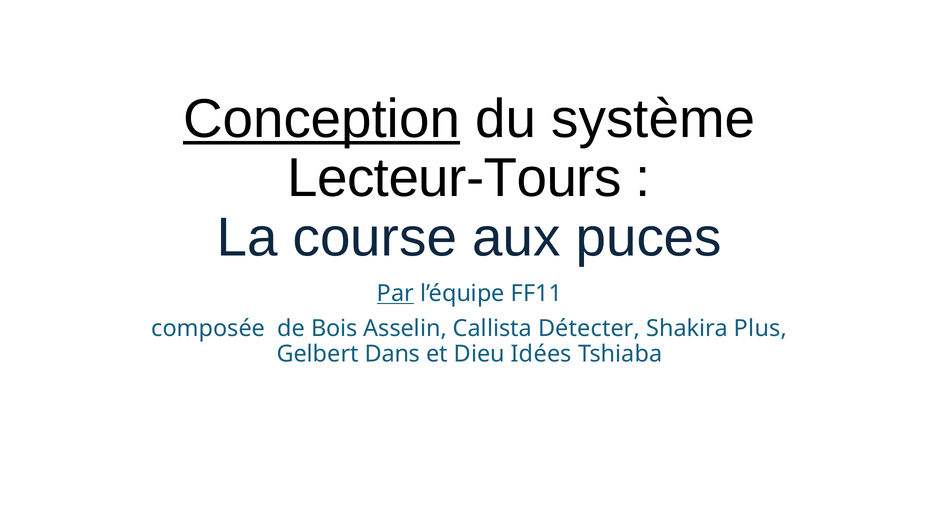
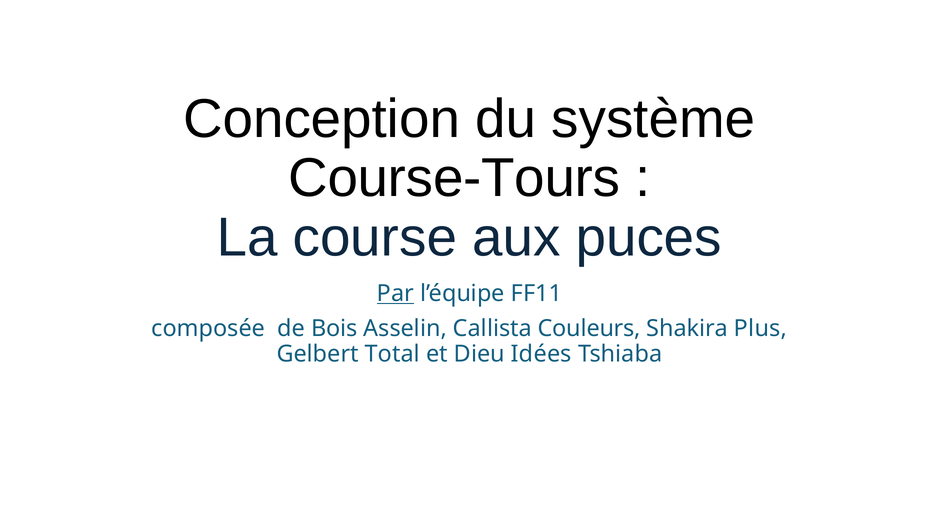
Conception underline: present -> none (322, 119)
Lecteur-Tours: Lecteur-Tours -> Course-Tours (454, 178)
Détecter: Détecter -> Couleurs (589, 329)
Dans: Dans -> Total (392, 354)
